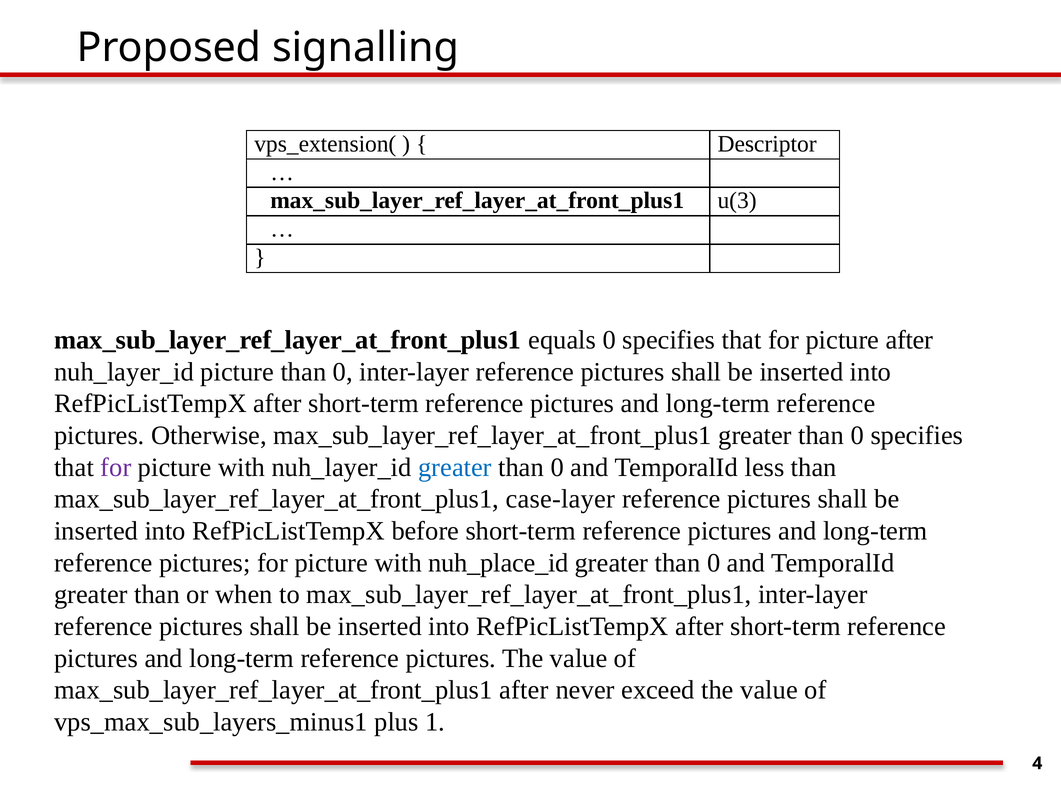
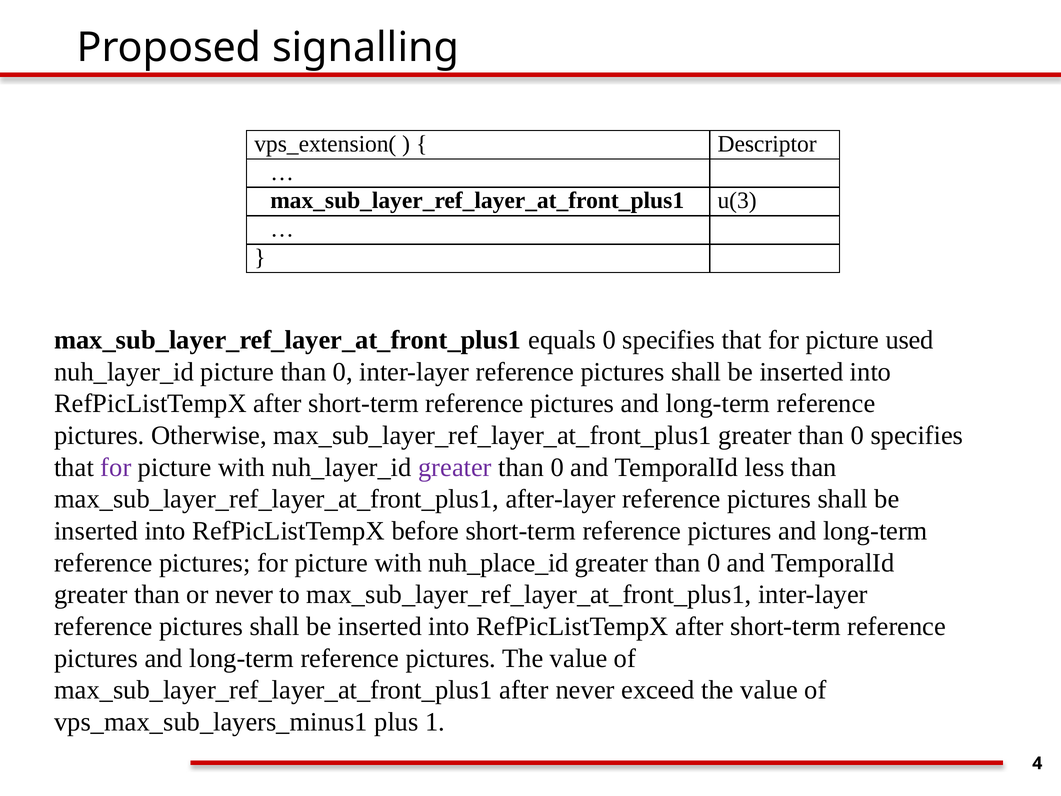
picture after: after -> used (909, 340)
greater colour: blue -> purple (455, 467)
case-layer: case-layer -> after-layer (561, 499)
or when: when -> never (244, 594)
